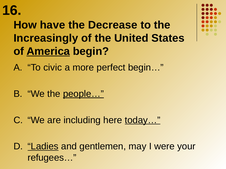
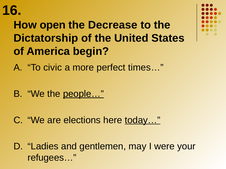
have: have -> open (53, 25)
Increasingly: Increasingly -> Dictatorship (46, 38)
America underline: present -> none (48, 51)
begin…: begin… -> times… (146, 68)
including: including -> elections (82, 120)
Ladies underline: present -> none (43, 147)
